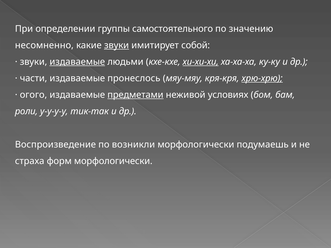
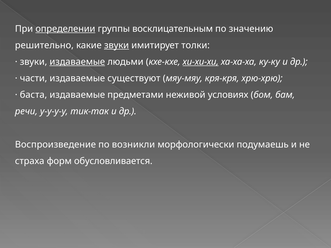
определении underline: none -> present (65, 29)
самостоятельного: самостоятельного -> восклицательным (173, 29)
несомненно: несомненно -> решительно (44, 45)
собой: собой -> толки (196, 45)
пронеслось: пронеслось -> существуют (134, 78)
хрю-хрю underline: present -> none (262, 78)
огого: огого -> баста (33, 95)
предметами underline: present -> none (135, 95)
роли: роли -> речи (26, 112)
форм морфологически: морфологически -> обусловливается (113, 161)
